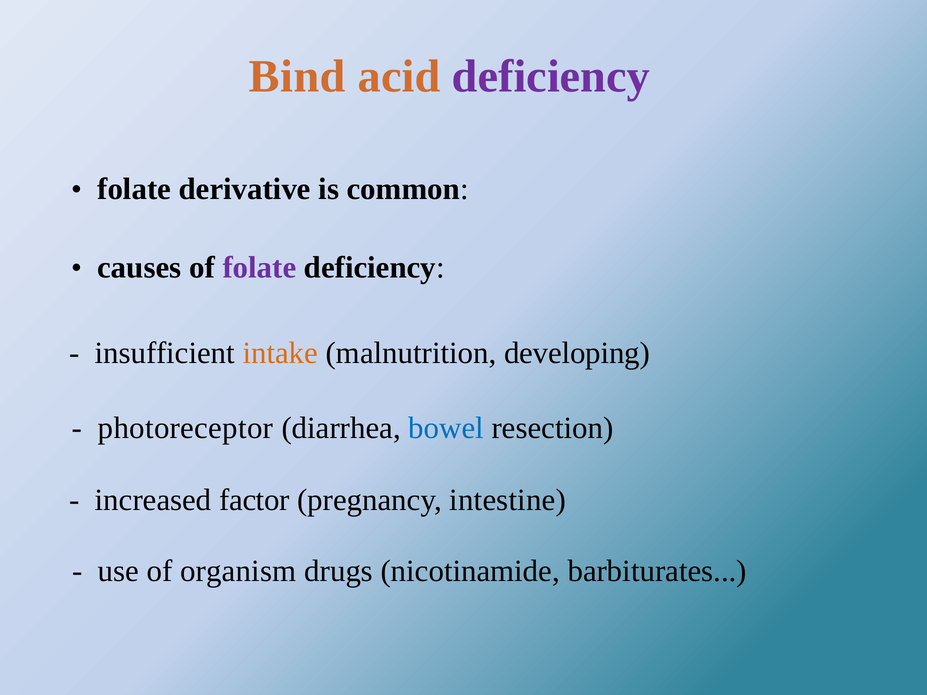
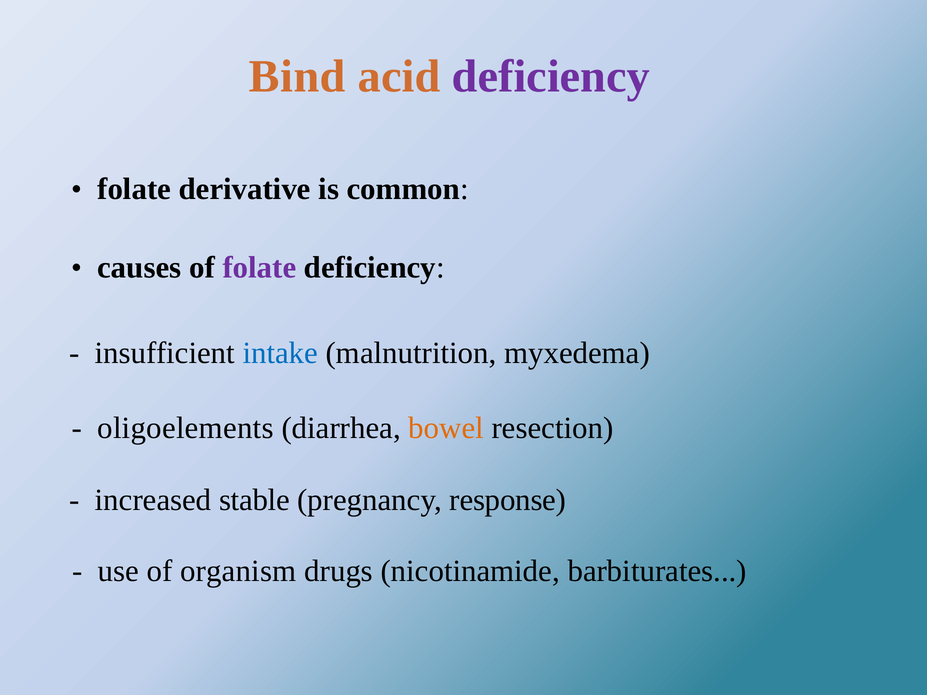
intake colour: orange -> blue (280, 353)
developing: developing -> myxedema (577, 353)
photoreceptor: photoreceptor -> oligoelements (186, 428)
bowel colour: blue -> orange (446, 428)
factor: factor -> stable (254, 500)
intestine: intestine -> response (508, 500)
